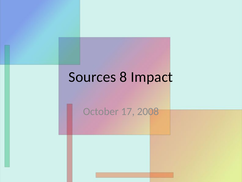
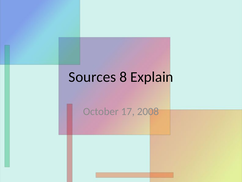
Impact: Impact -> Explain (152, 77)
